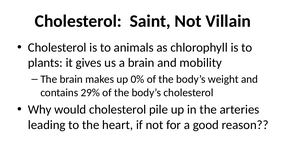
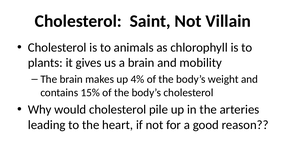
0%: 0% -> 4% (138, 79)
29%: 29% -> 15% (90, 93)
